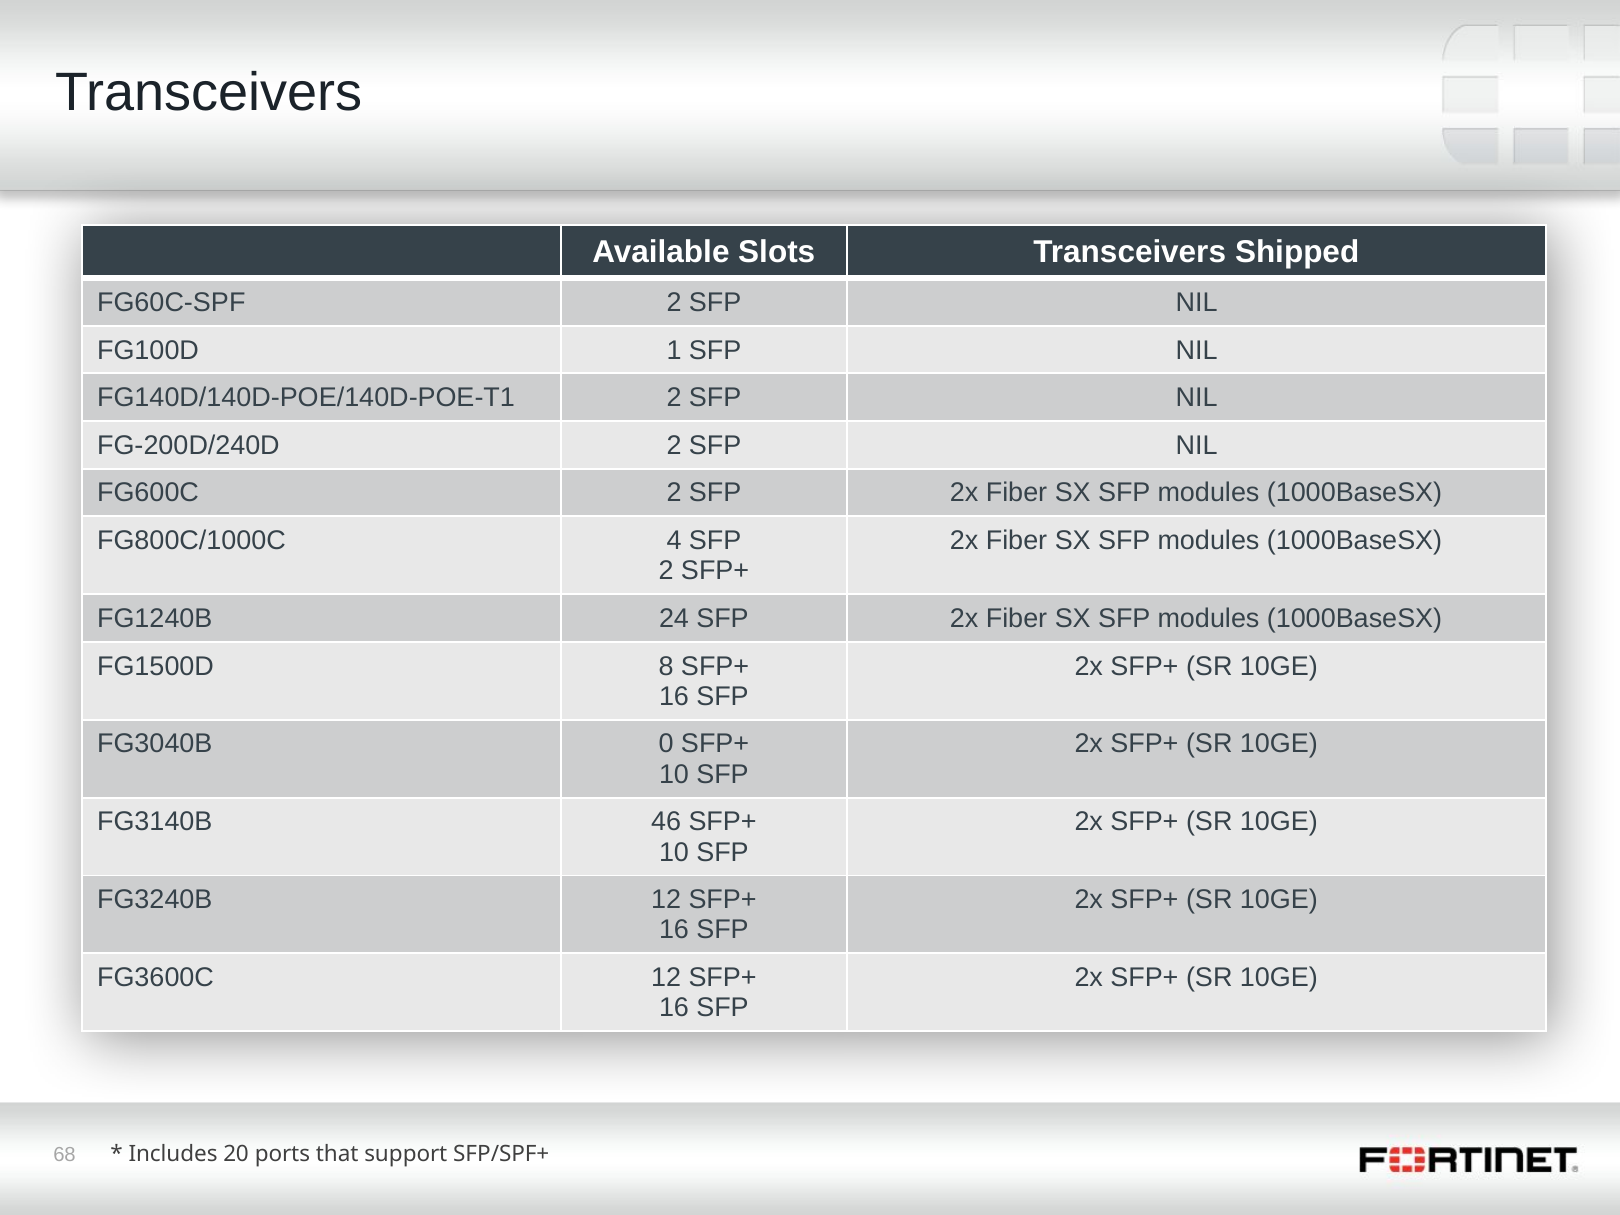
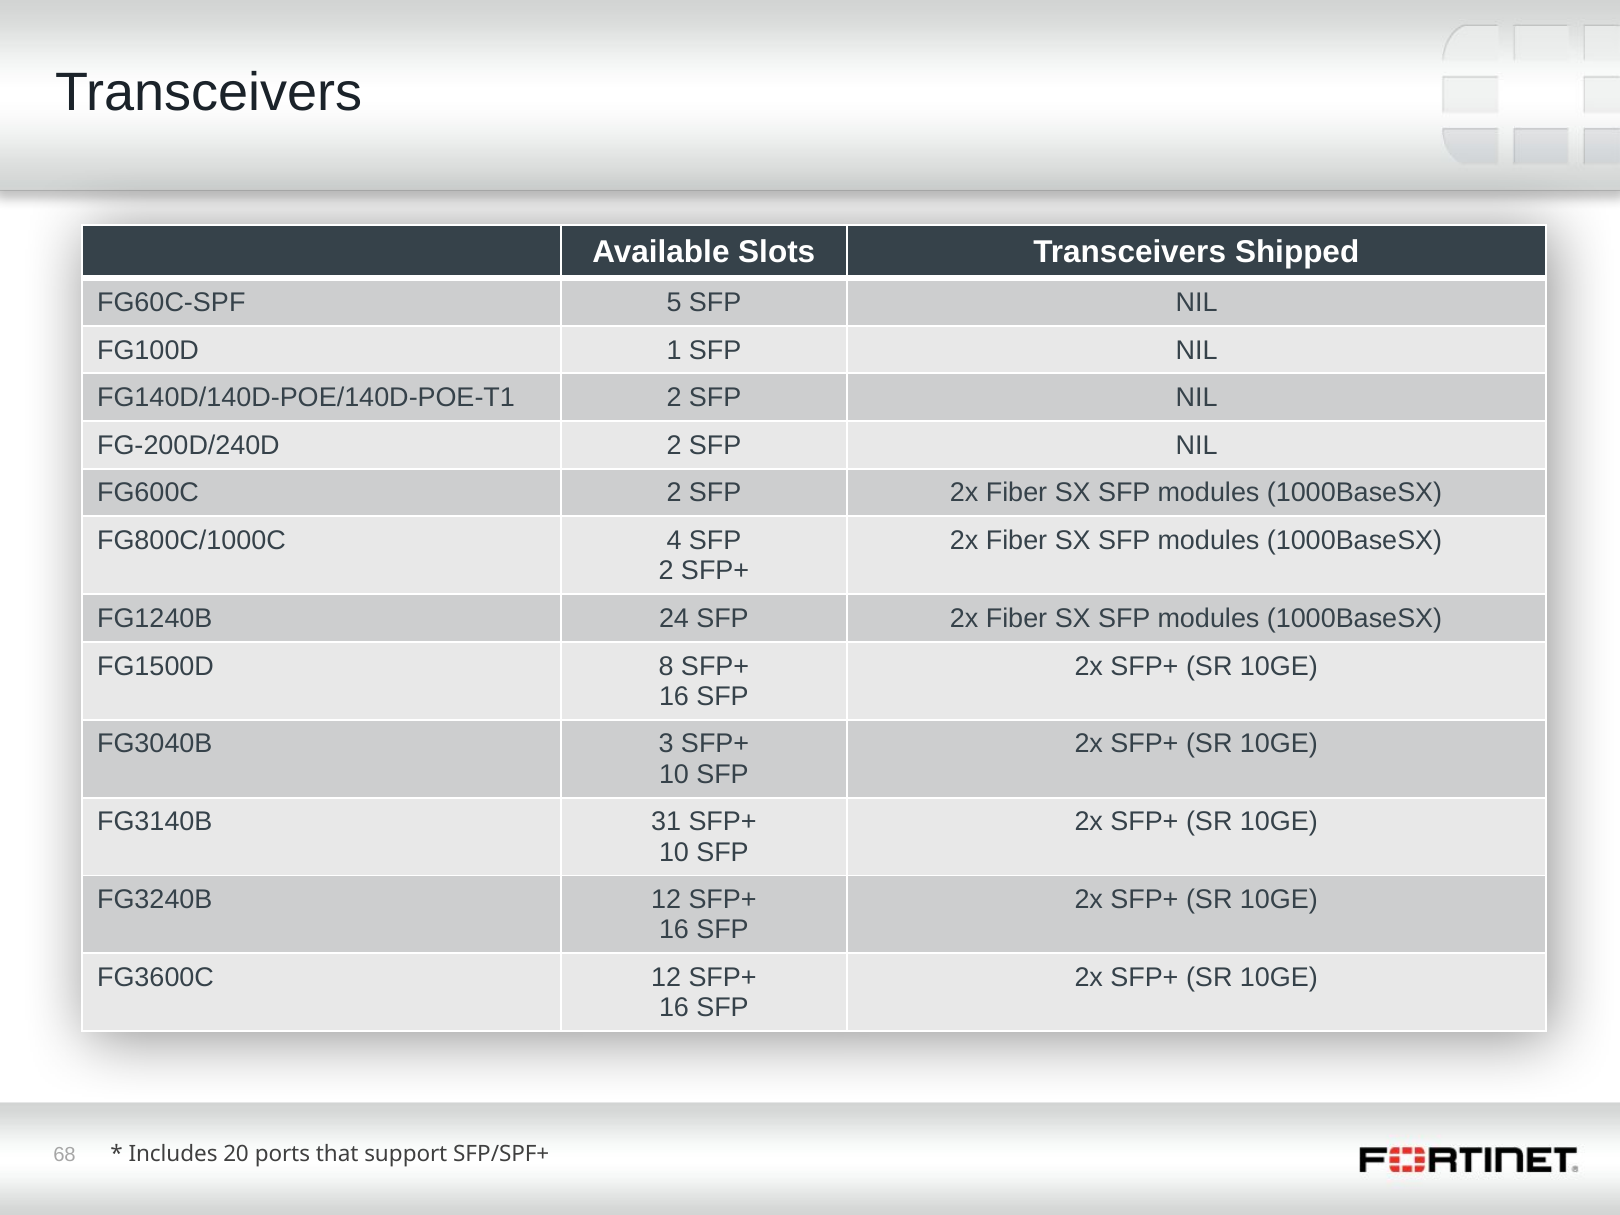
FG60C-SPF 2: 2 -> 5 (674, 302)
0: 0 -> 3 (666, 744)
46: 46 -> 31 (666, 822)
